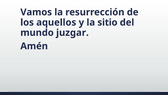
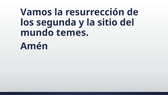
aquellos: aquellos -> segunda (56, 22)
juzgar: juzgar -> temes (72, 33)
